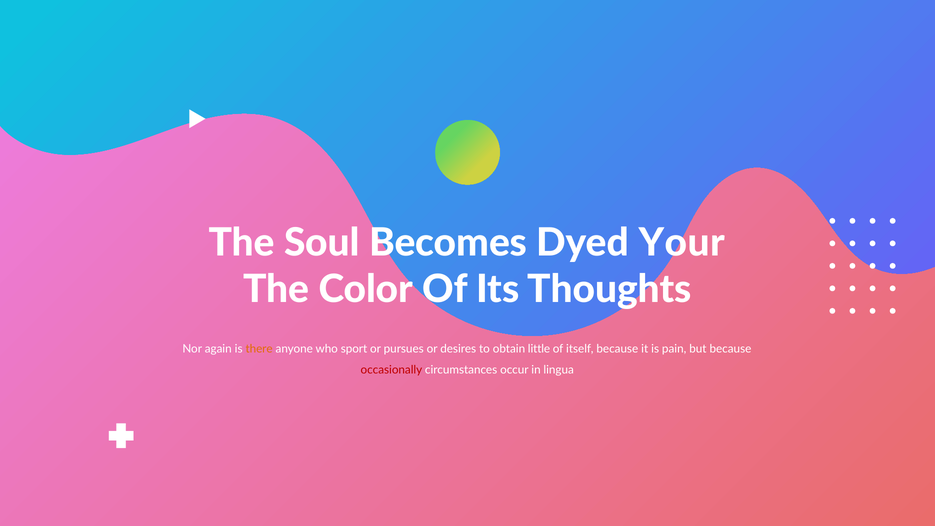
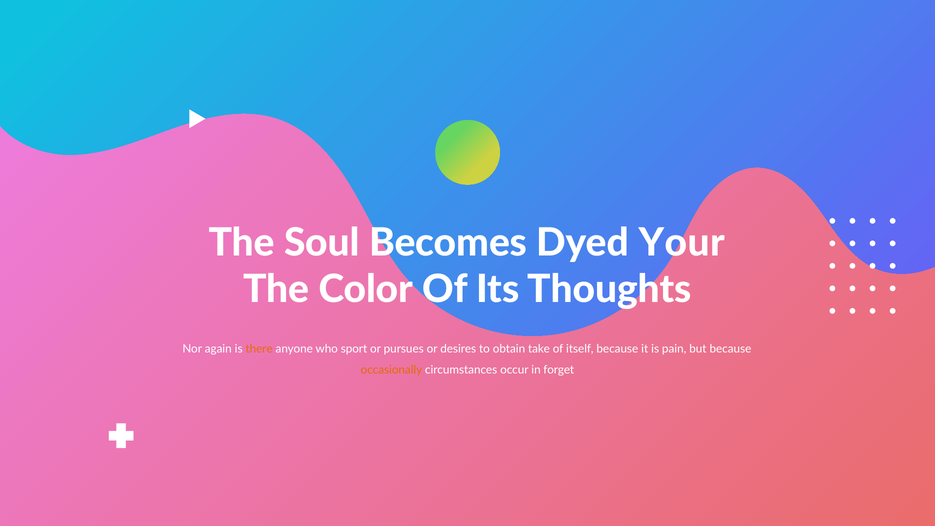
little: little -> take (539, 349)
occasionally colour: red -> orange (391, 370)
lingua: lingua -> forget (559, 370)
